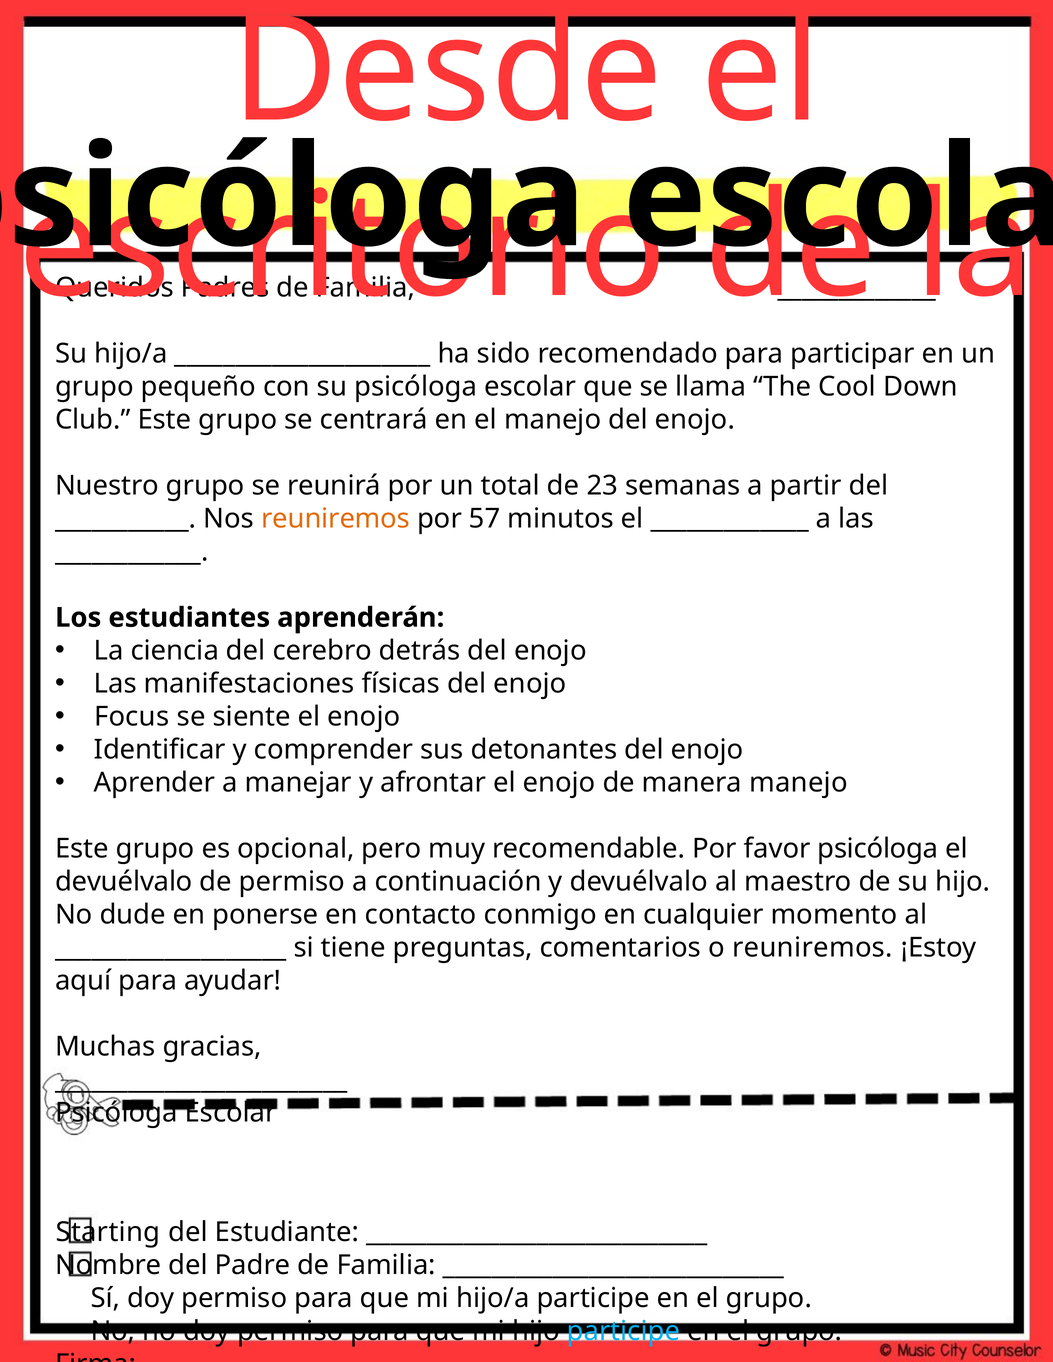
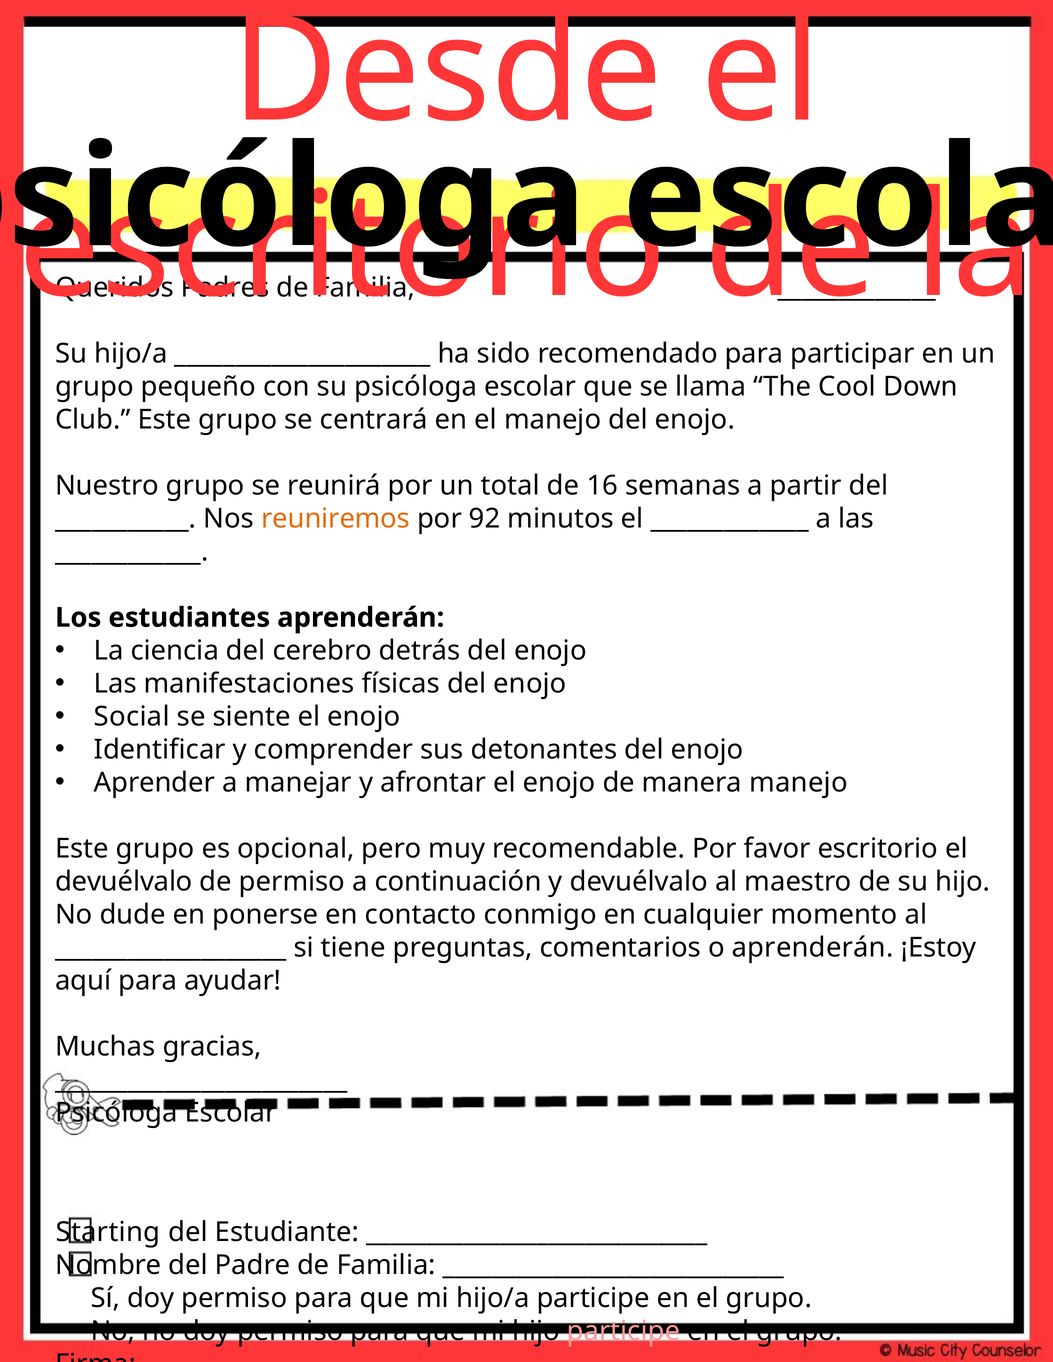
23: 23 -> 16 (603, 486)
57: 57 -> 92 (485, 519)
Focus: Focus -> Social (132, 717)
favor psicóloga: psicóloga -> escritorio (878, 849)
o reuniremos: reuniremos -> aprenderán (813, 948)
participe colour: light blue -> pink (623, 1332)
